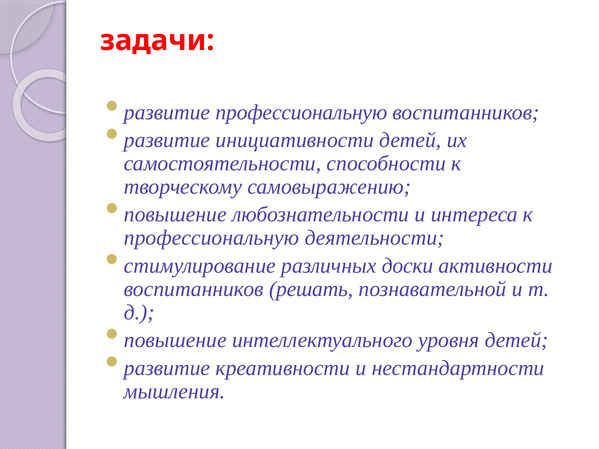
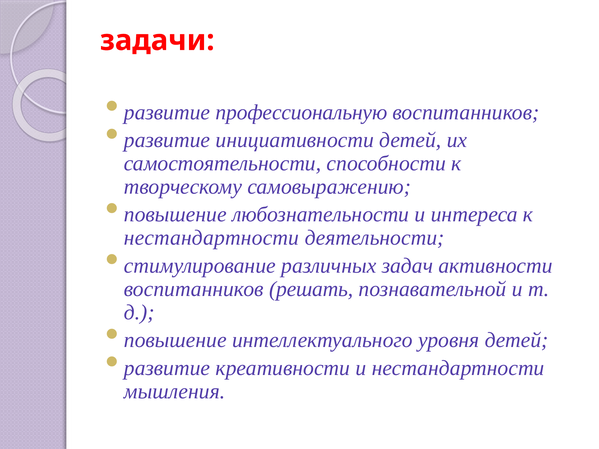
профессиональную: профессиональную -> нестандартности (211, 238)
доски: доски -> задач (407, 266)
